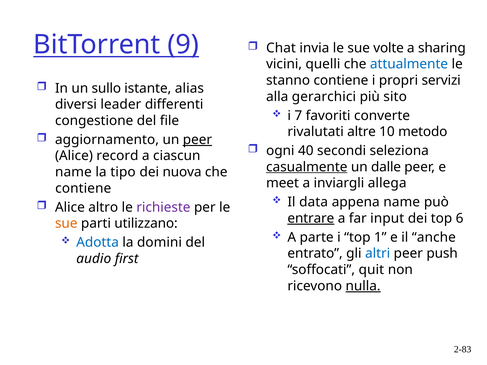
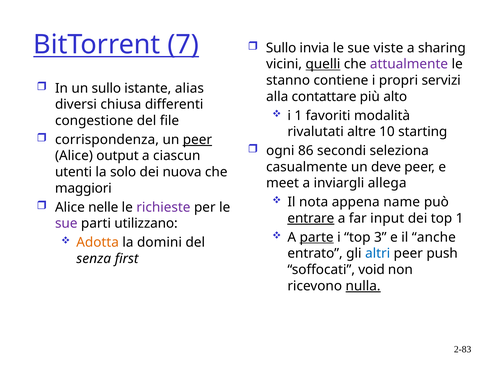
9: 9 -> 7 (183, 45)
Chat: Chat -> Sullo (281, 48)
volte: volte -> viste (388, 48)
quelli underline: none -> present (323, 64)
attualmente colour: blue -> purple (409, 64)
gerarchici: gerarchici -> contattare (324, 97)
sito: sito -> alto (395, 97)
leader: leader -> chiusa (121, 105)
i 7: 7 -> 1 (298, 116)
converte: converte -> modalità (382, 116)
metodo: metodo -> starting (423, 132)
aggiornamento: aggiornamento -> corrispondenza (107, 140)
40: 40 -> 86 (306, 151)
record: record -> output (117, 156)
casualmente underline: present -> none (307, 167)
dalle: dalle -> deve (386, 167)
name: name -> utenti (74, 172)
tipo: tipo -> solo (123, 172)
contiene: contiene -> maggiori (83, 188)
data: data -> nota (314, 202)
altro: altro -> nelle (103, 207)
top 6: 6 -> 1 (460, 218)
sue colour: orange -> purple (66, 224)
parte underline: none -> present (317, 237)
1: 1 -> 3 (380, 237)
Adotta colour: blue -> orange (98, 243)
audio: audio -> senza (94, 259)
quit: quit -> void (372, 270)
